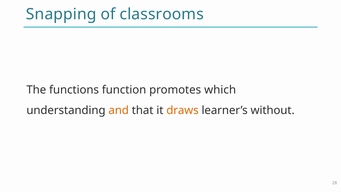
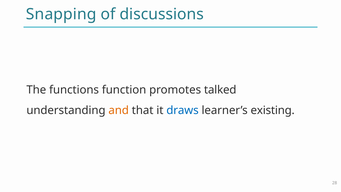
classrooms: classrooms -> discussions (162, 14)
which: which -> talked (220, 90)
draws colour: orange -> blue (183, 110)
without: without -> existing (273, 110)
